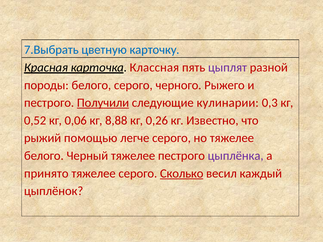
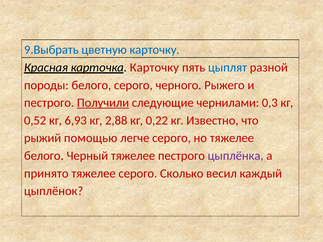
7.Выбрать: 7.Выбрать -> 9.Выбрать (51, 50)
карточка Классная: Классная -> Карточку (154, 68)
цыплят colour: purple -> blue (228, 68)
кулинарии: кулинарии -> чернилами (228, 103)
0,06: 0,06 -> 6,93 (76, 121)
8,88: 8,88 -> 2,88 (116, 121)
0,26: 0,26 -> 0,22 (157, 121)
Сколько underline: present -> none (182, 174)
